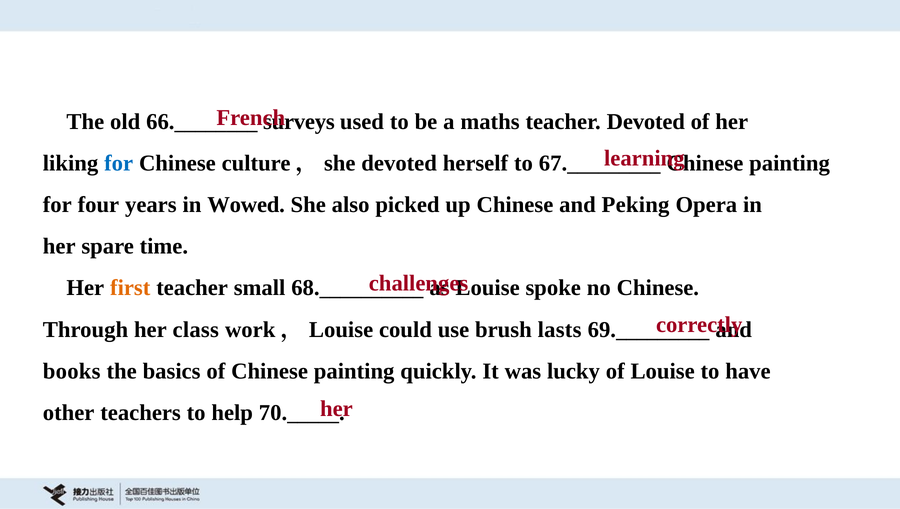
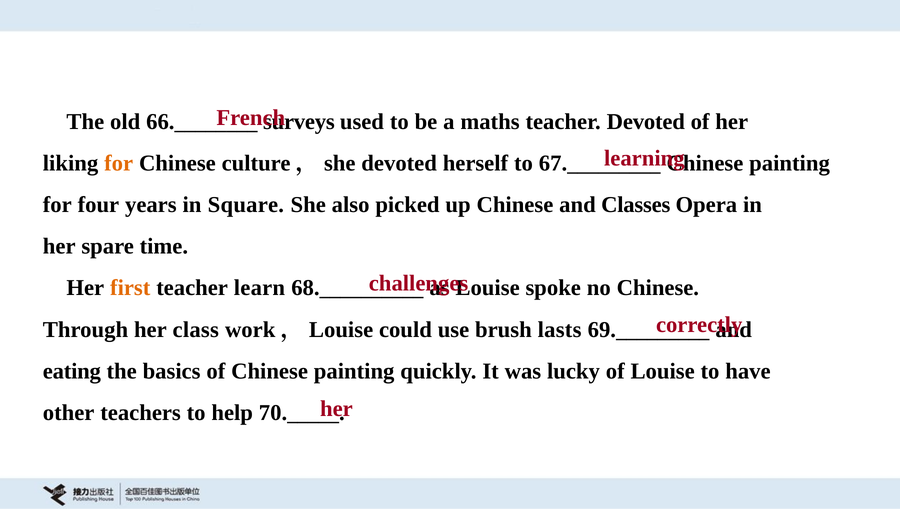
for colour: blue -> orange (119, 163)
Wowed: Wowed -> Square (246, 205)
Peking: Peking -> Classes (636, 205)
small: small -> learn (259, 288)
books: books -> eating (72, 371)
